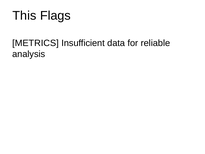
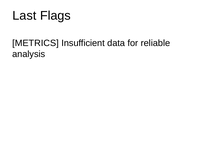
This: This -> Last (24, 16)
